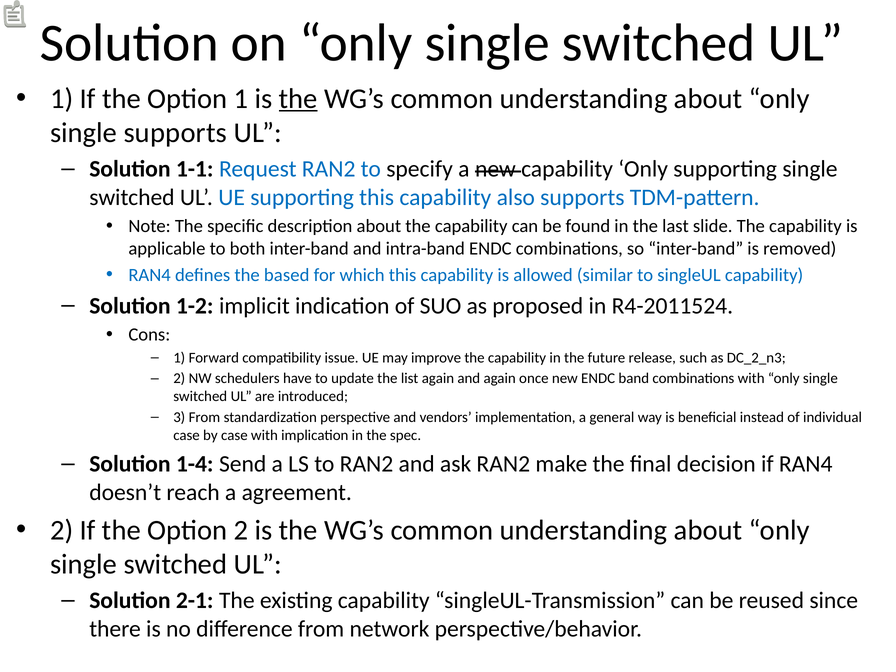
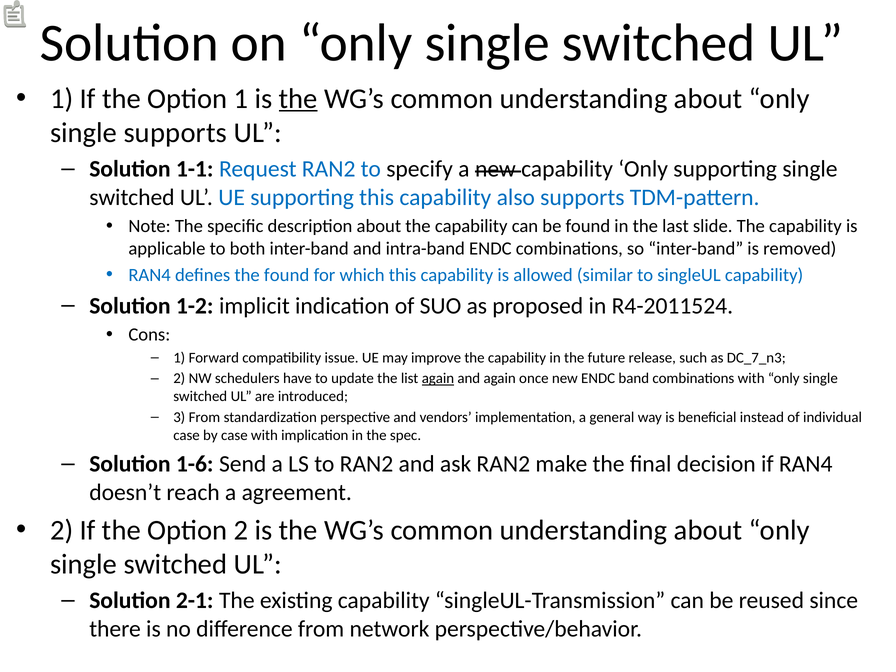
the based: based -> found (287, 275)
DC_2_n3: DC_2_n3 -> DC_7_n3 (756, 358)
again underline: none -> present (438, 379)
1-4: 1-4 -> 1-6 (195, 464)
